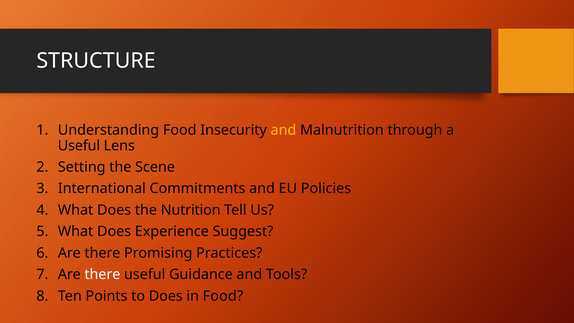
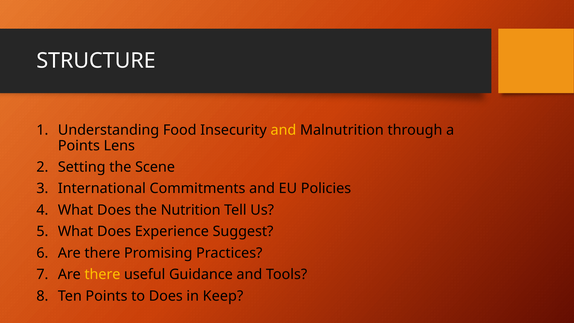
Useful: Useful -> Points (79, 146)
there colour: white -> yellow (102, 274)
in Food: Food -> Keep (223, 296)
